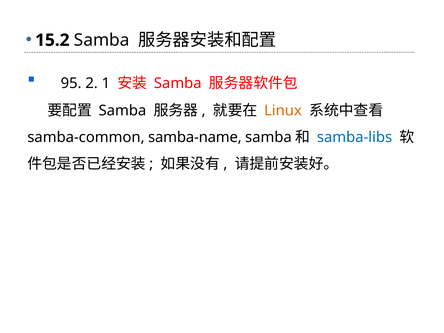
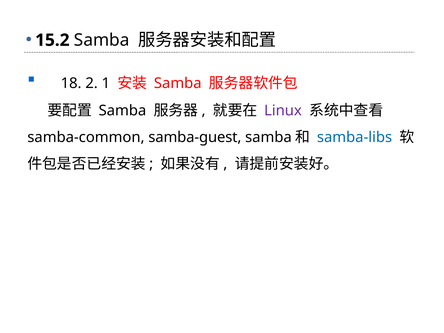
95: 95 -> 18 (71, 83)
Linux colour: orange -> purple (283, 111)
samba-name: samba-name -> samba-guest (195, 137)
